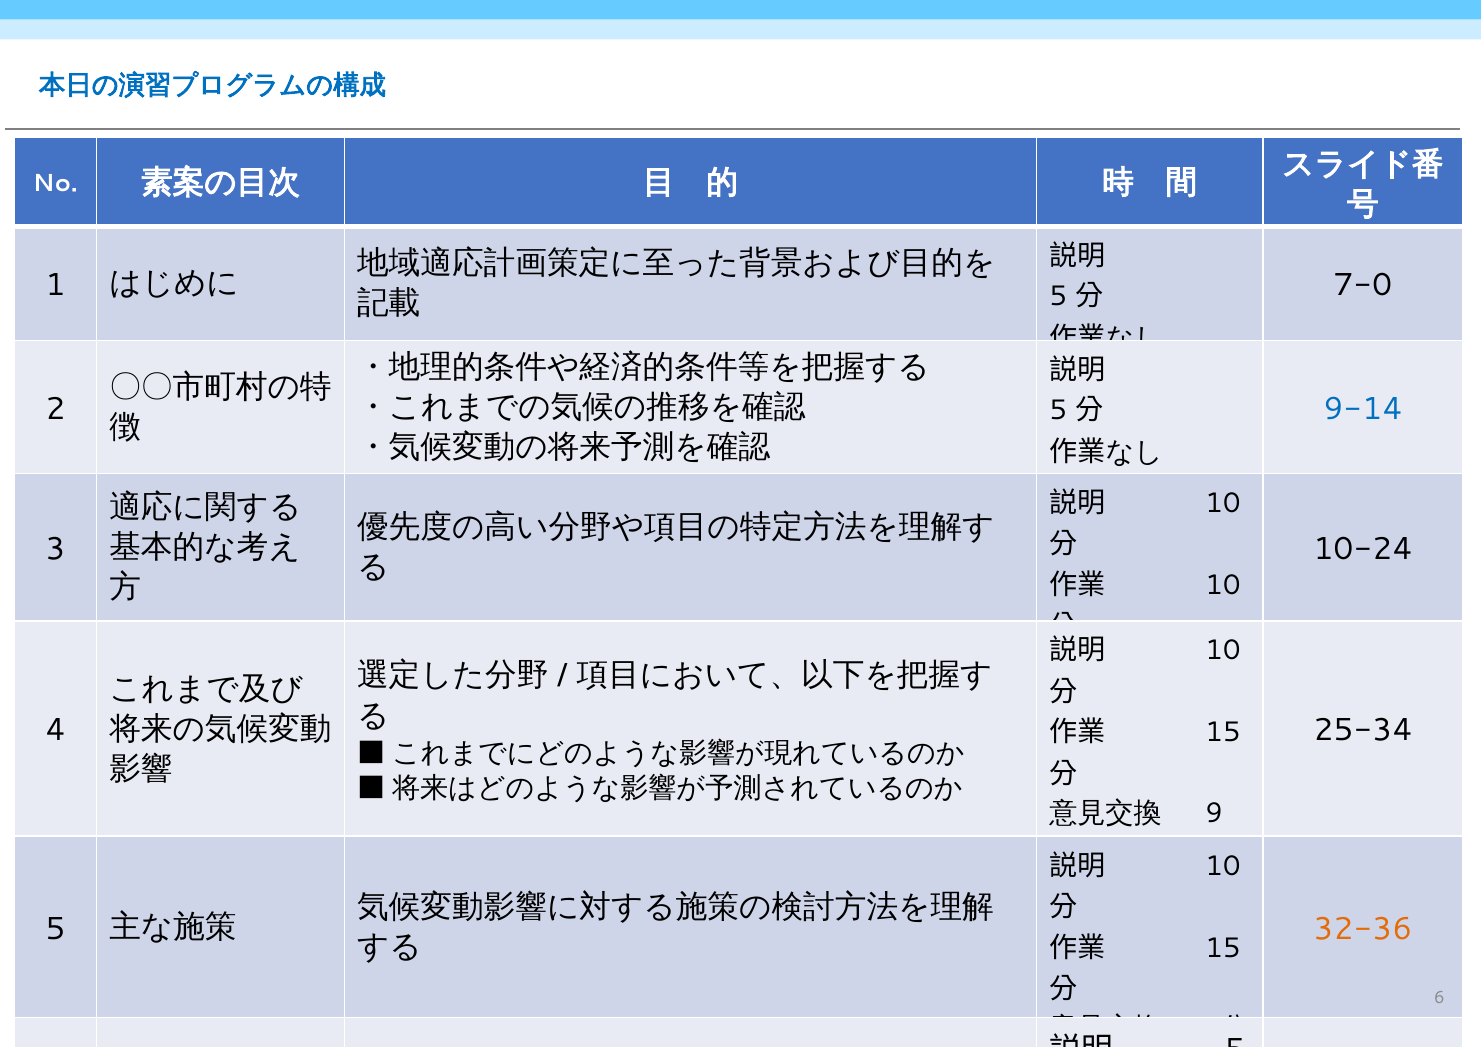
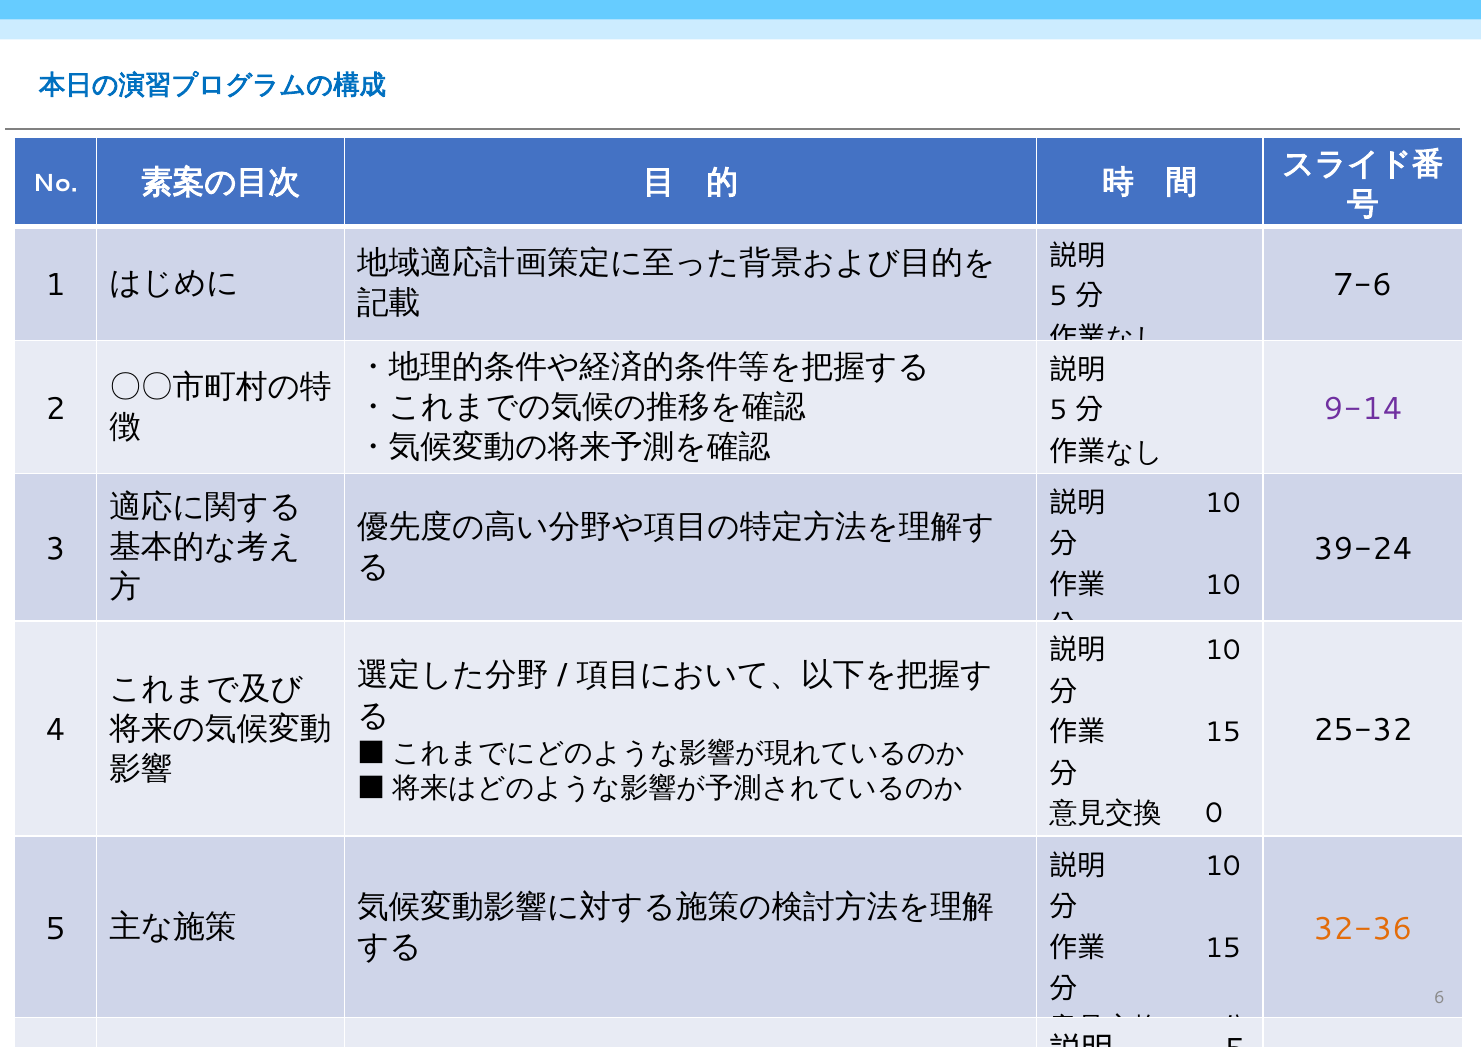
7-0: 7-0 -> 7-6 (1363, 285)
9-14 colour: blue -> purple (1363, 409)
10-24: 10-24 -> 39-24 (1363, 549)
25-34: 25-34 -> 25-32 (1363, 731)
9: 9 -> 0 (1214, 813)
